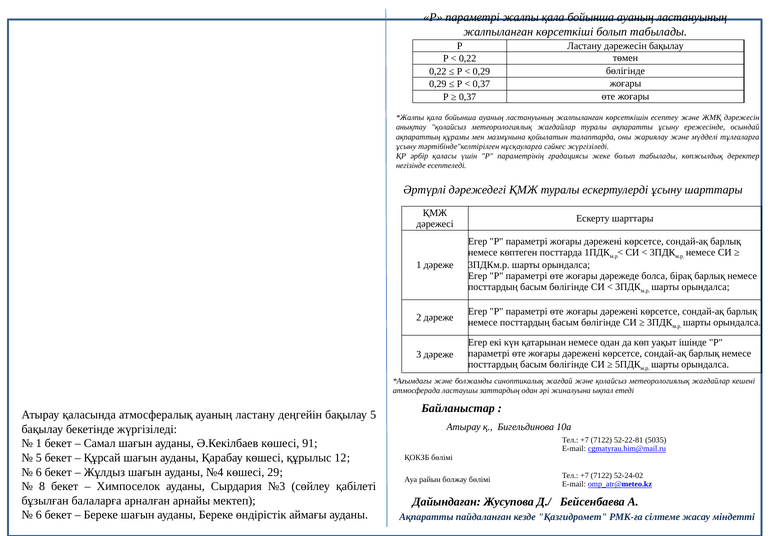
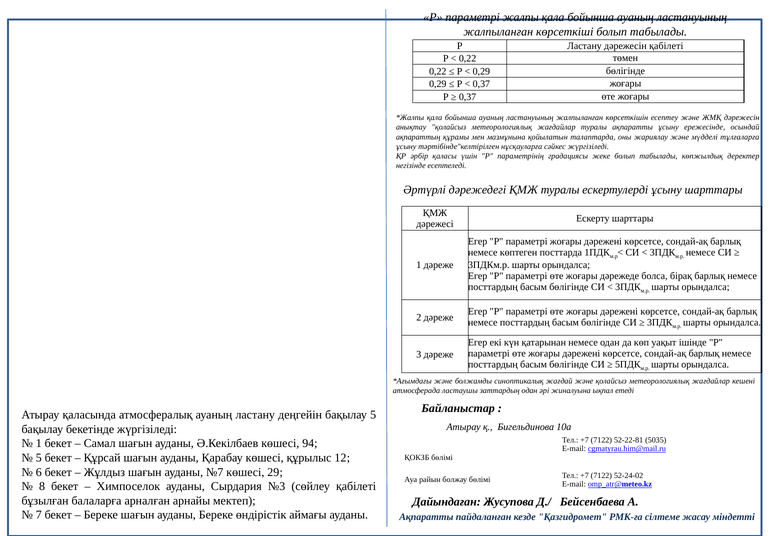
дәрежесін бақылау: бақылау -> қабілеті (666, 46)
91: 91 -> 94 (310, 443)
№4: №4 -> №7 (215, 472)
6: 6 -> 7 (39, 515)
